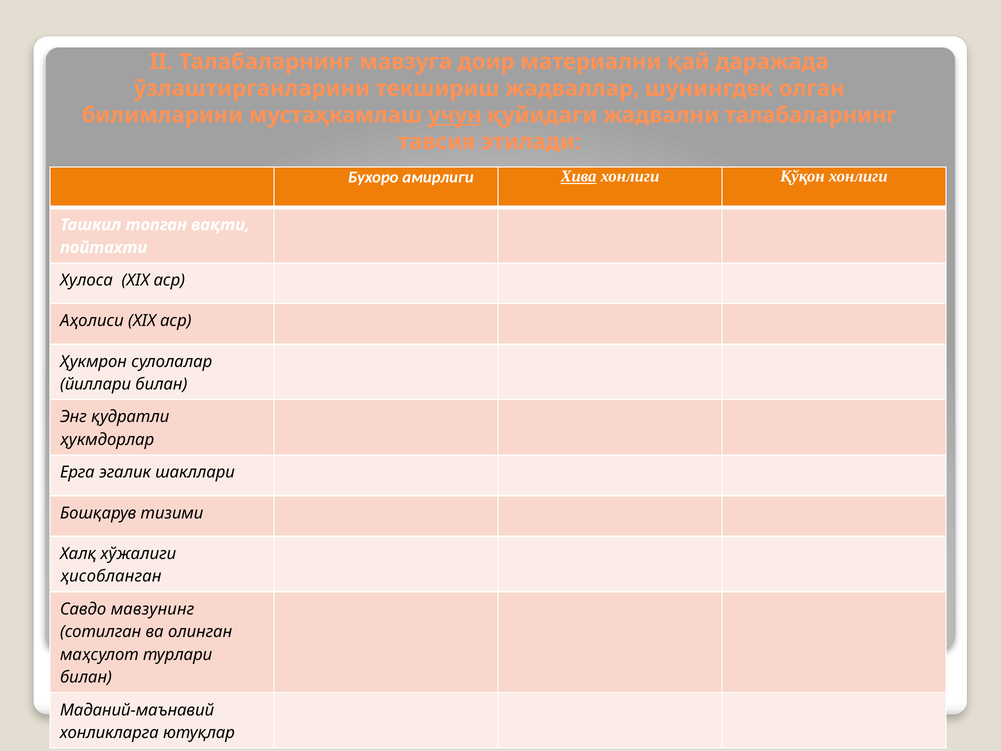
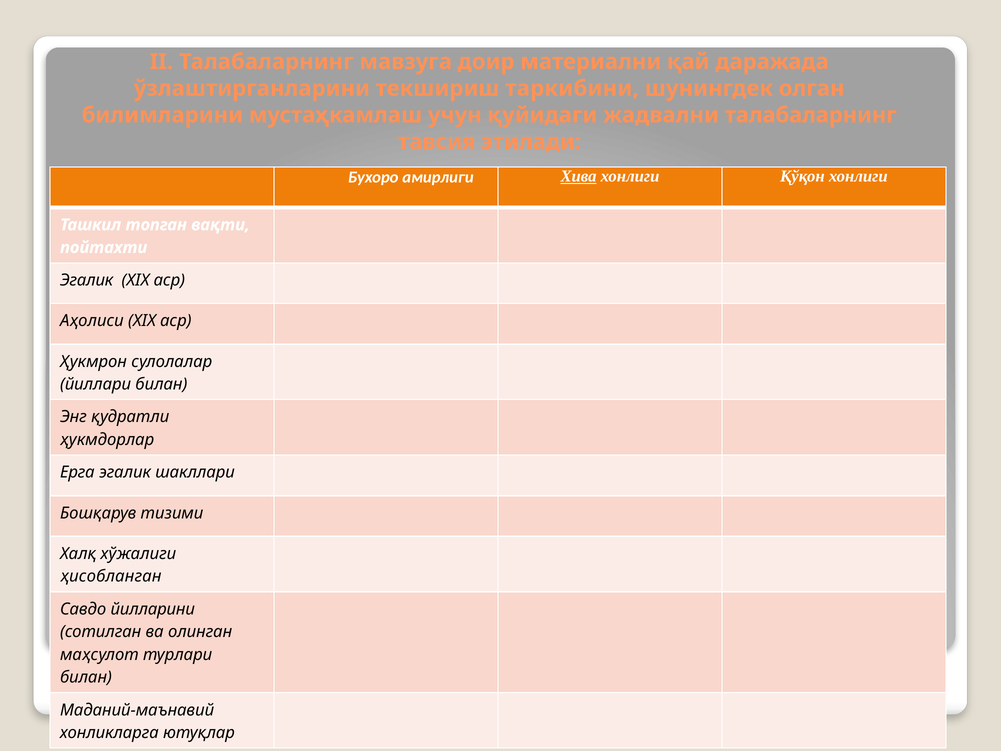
жадваллар: жадваллар -> таркибини (572, 88)
учун underline: present -> none (455, 115)
Хулоса: Хулоса -> Эгалик (87, 280)
мавзунинг: мавзунинг -> йилларини (153, 609)
